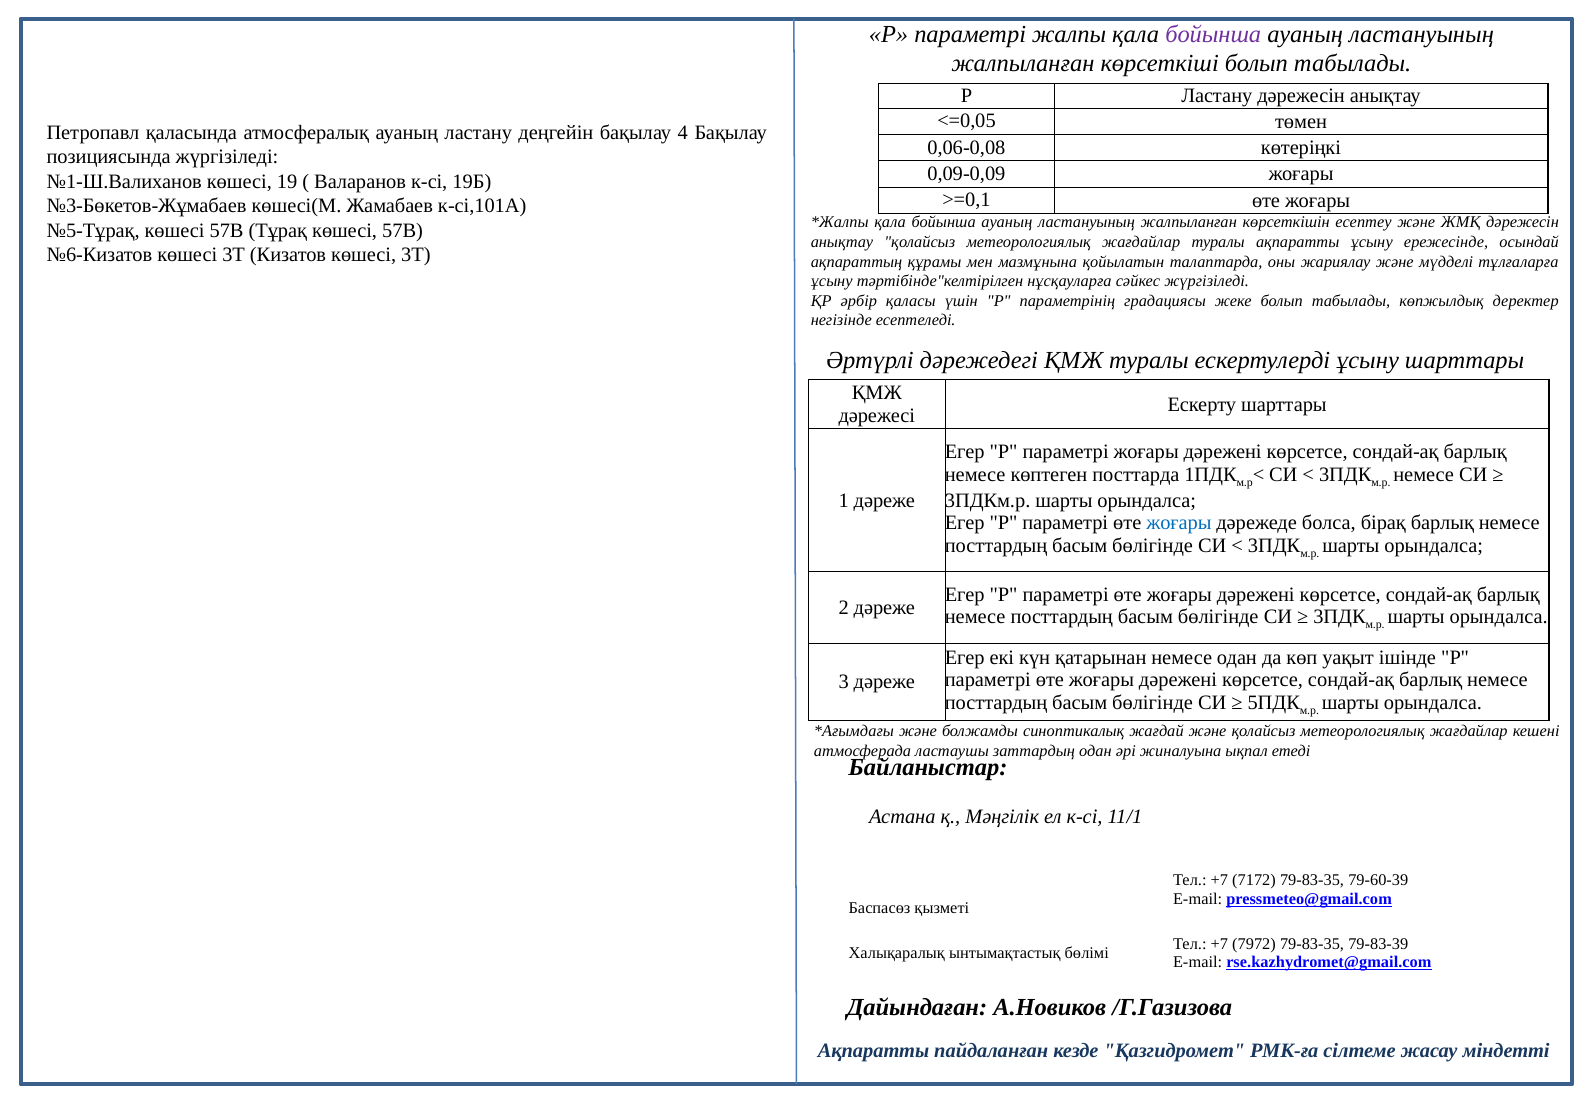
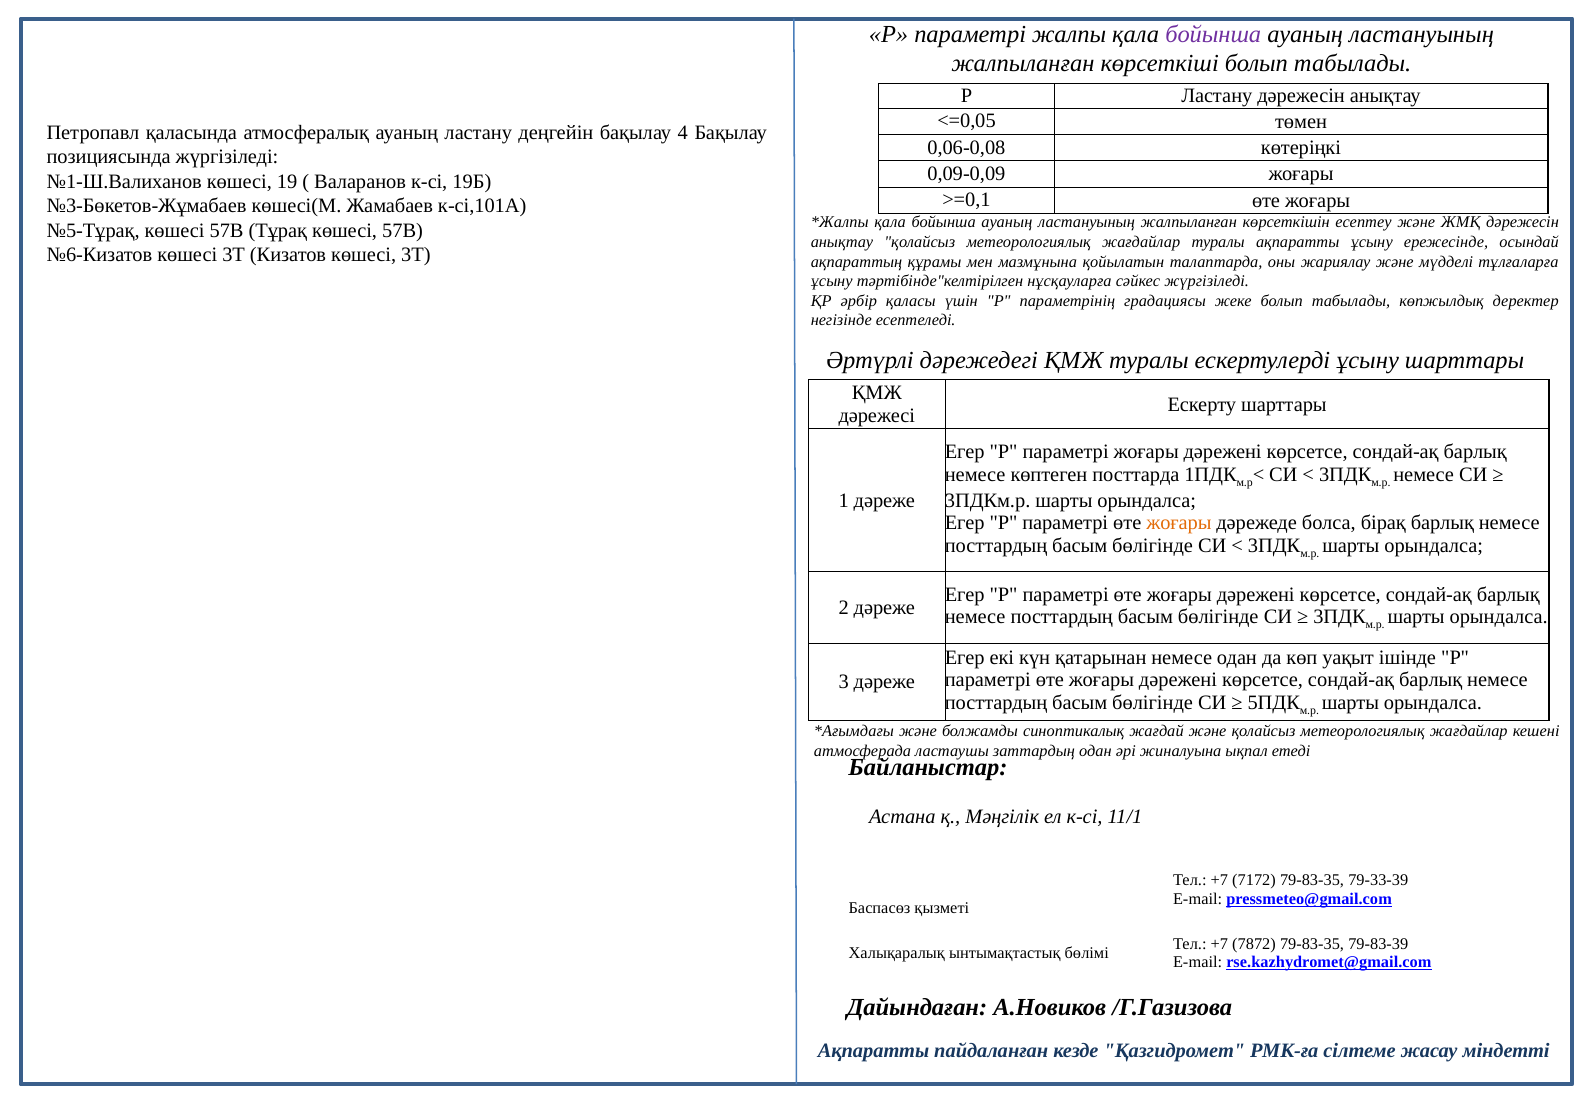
жоғары colour: blue -> orange (1179, 523)
79-60-39: 79-60-39 -> 79-33-39 (1378, 880)
7972: 7972 -> 7872 (1254, 944)
